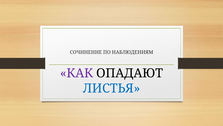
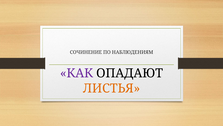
ЛИСТЬЯ colour: blue -> orange (112, 88)
